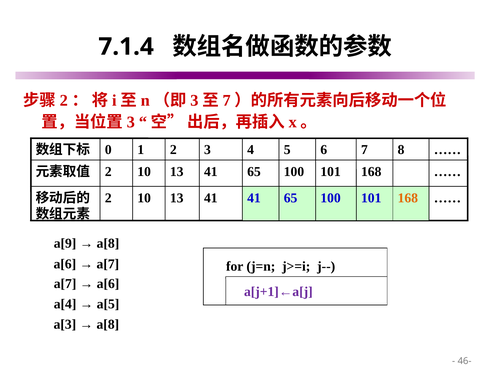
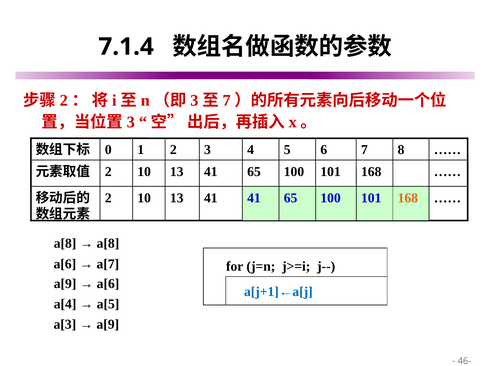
a[9: a[9 -> a[8 (65, 243)
a[7: a[7 -> a[9 (65, 284)
a[j+1]←a[j colour: purple -> blue (278, 292)
a[8: a[8 -> a[9 (108, 324)
